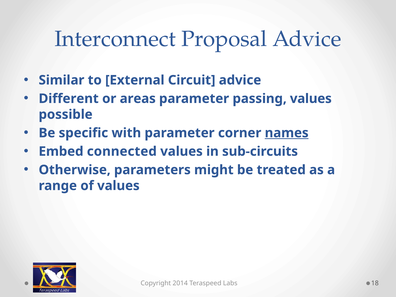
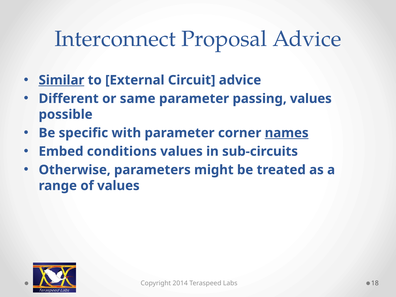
Similar underline: none -> present (61, 80)
areas: areas -> same (138, 99)
connected: connected -> conditions (122, 151)
